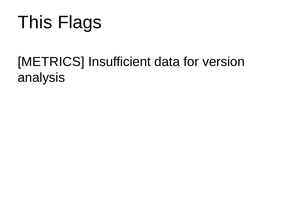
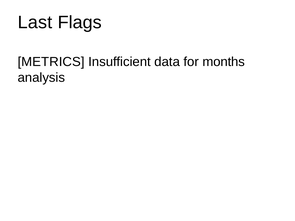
This: This -> Last (35, 22)
version: version -> months (224, 62)
